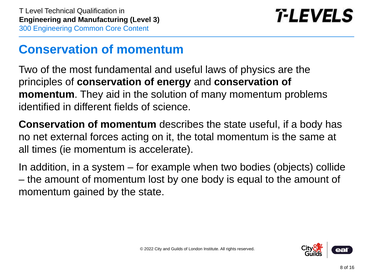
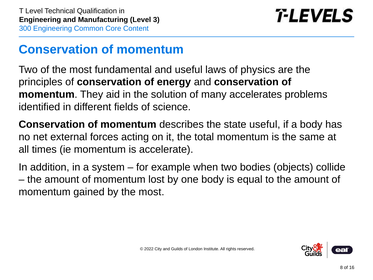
many momentum: momentum -> accelerates (256, 94)
by the state: state -> most (151, 192)
